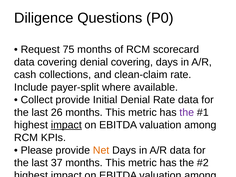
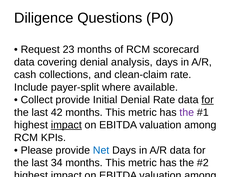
75: 75 -> 23 (69, 49)
denial covering: covering -> analysis (132, 62)
for underline: none -> present (208, 100)
26: 26 -> 42 (57, 112)
Net colour: orange -> blue (101, 150)
37: 37 -> 34 (57, 163)
